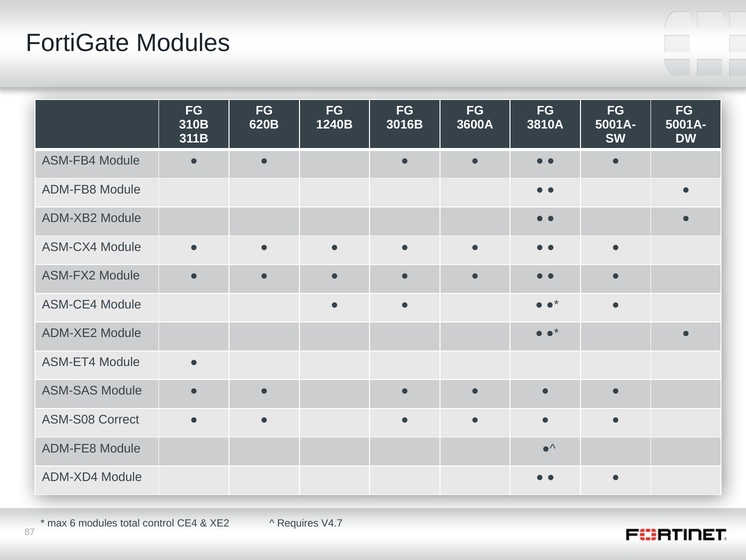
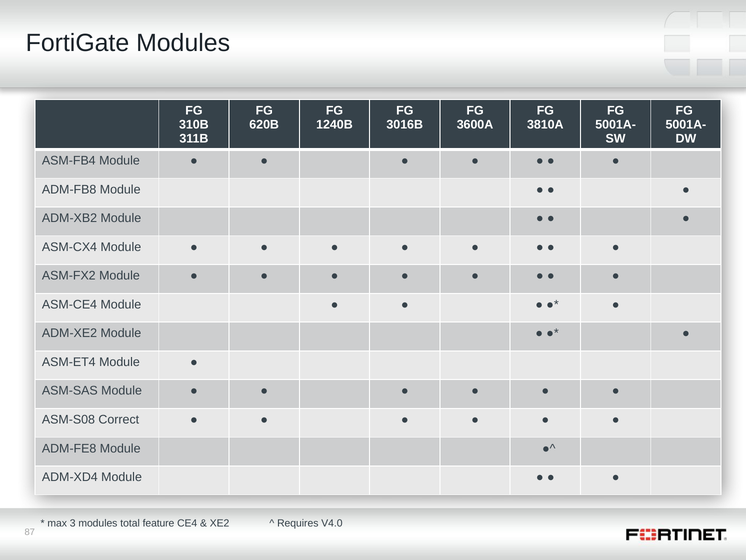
6: 6 -> 3 (73, 523)
control: control -> feature (159, 523)
V4.7: V4.7 -> V4.0 (332, 523)
